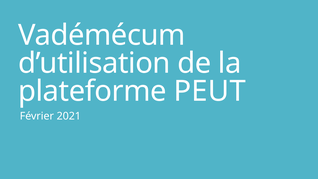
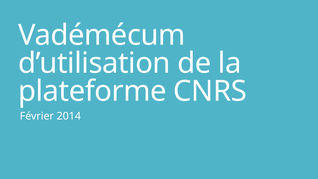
PEUT: PEUT -> CNRS (210, 91)
2021: 2021 -> 2014 (69, 116)
